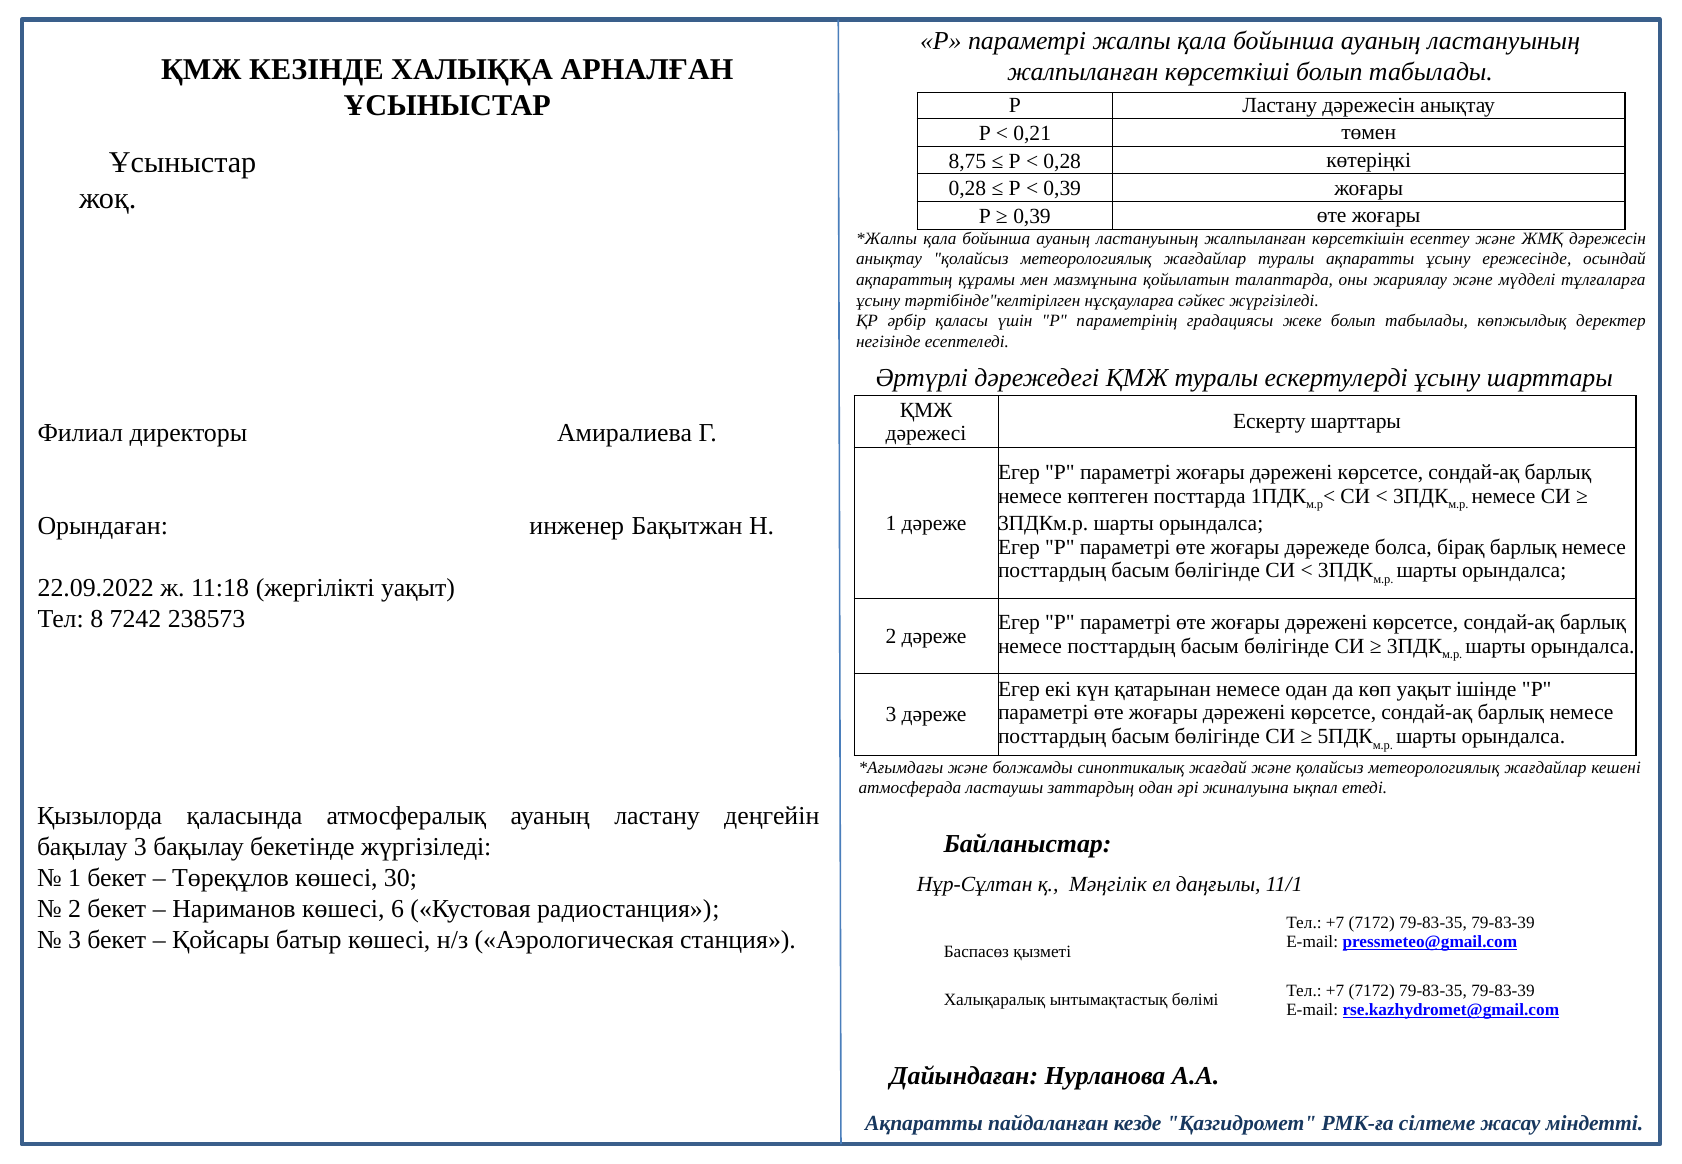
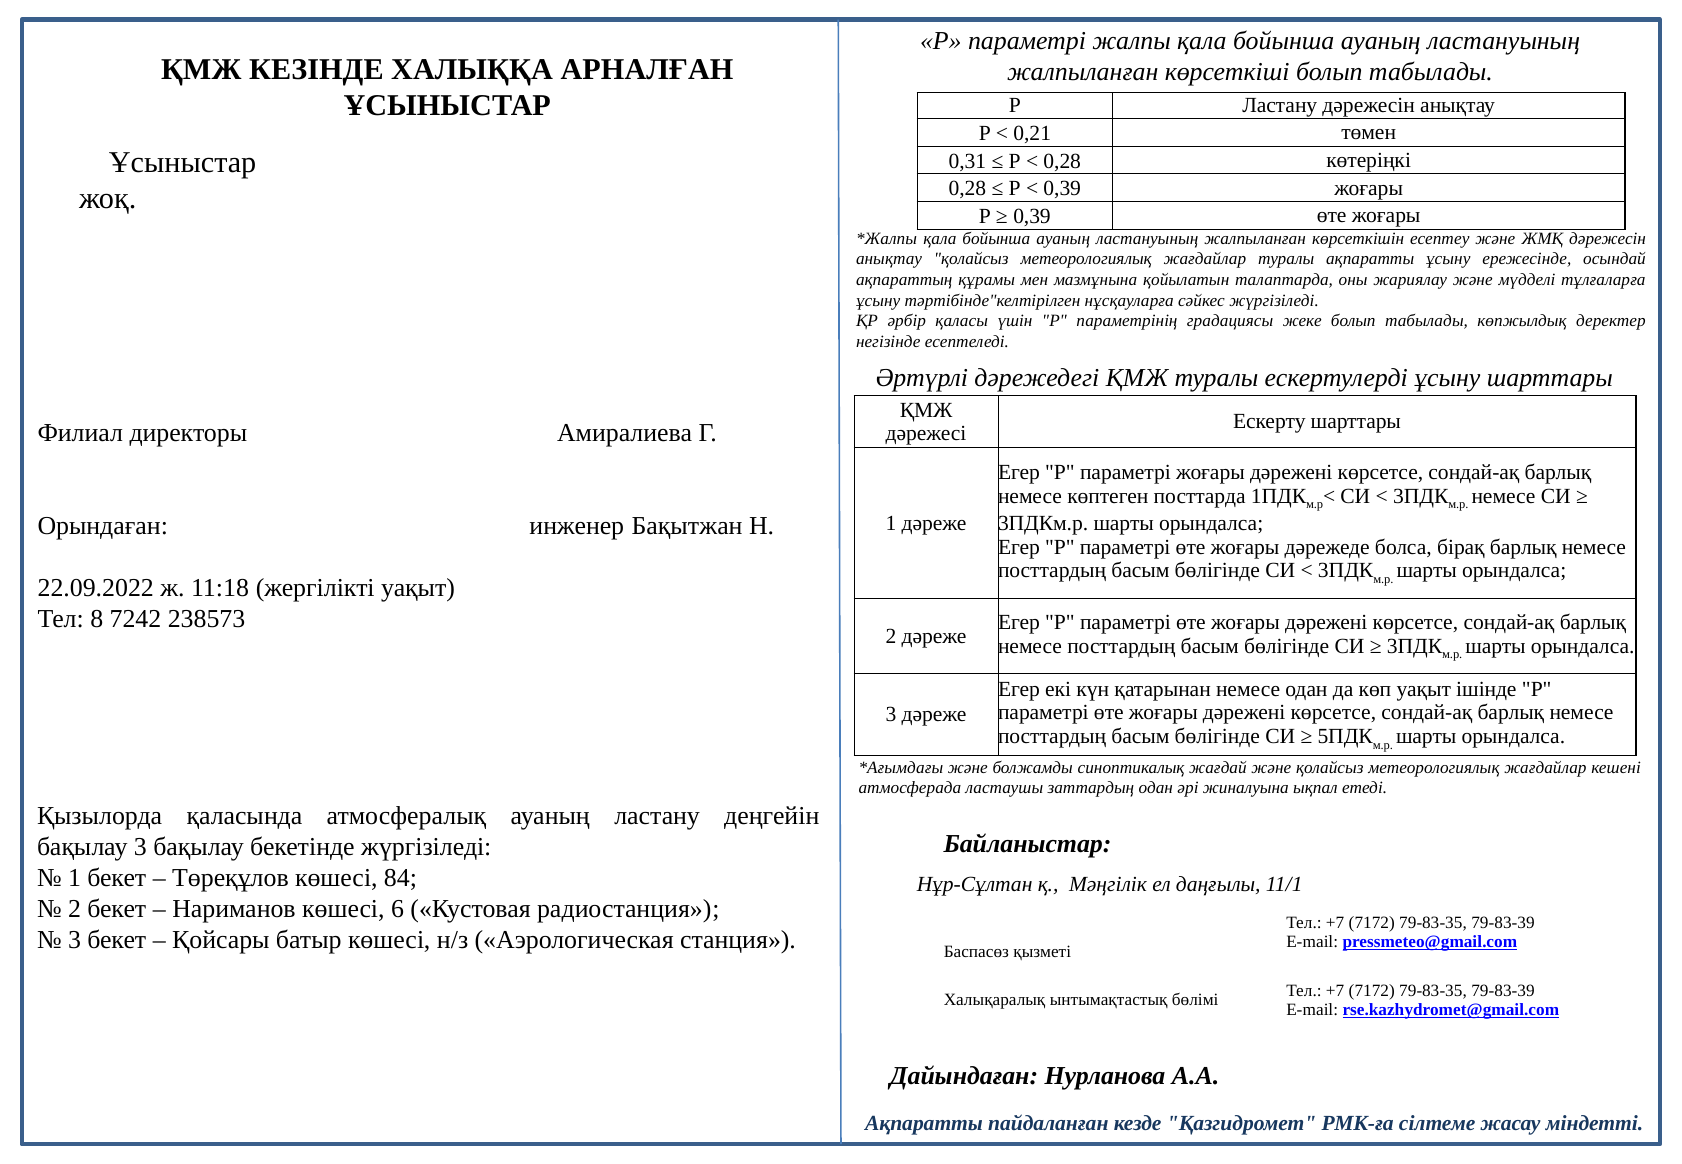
8,75: 8,75 -> 0,31 (967, 161)
30: 30 -> 84 (401, 878)
